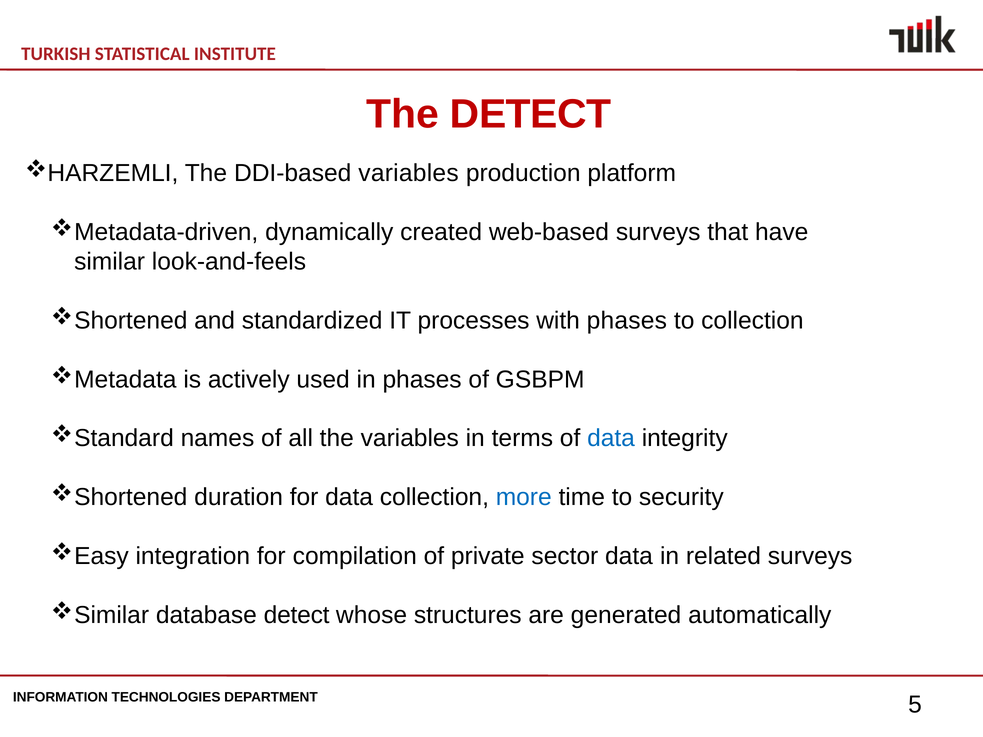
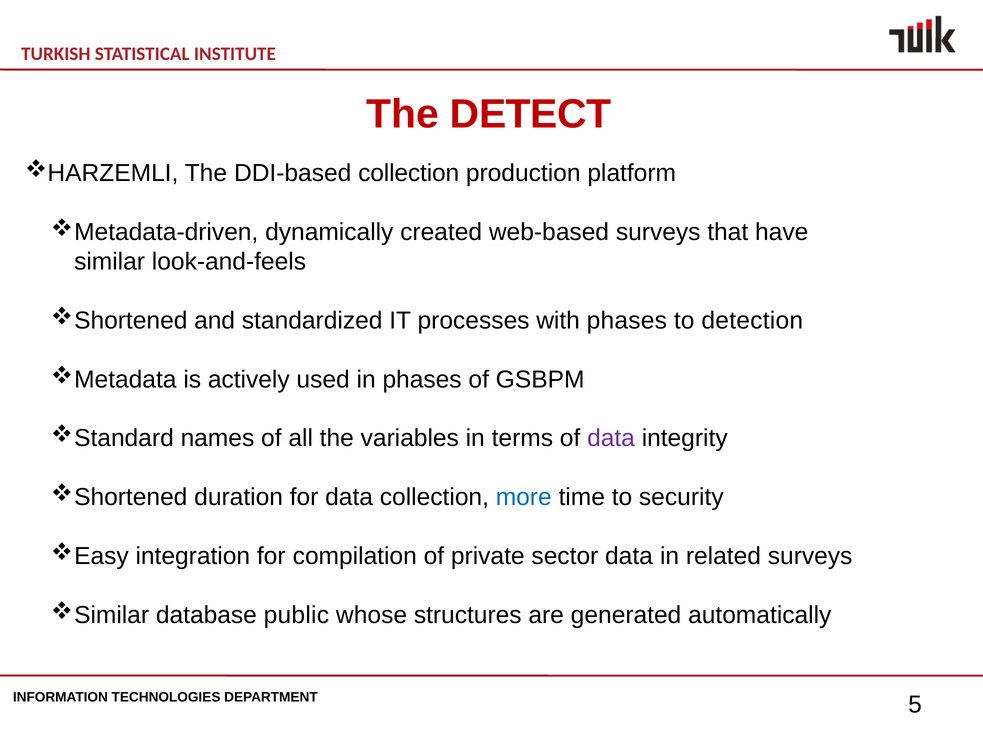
DDI-based variables: variables -> collection (409, 173)
to collection: collection -> detection (752, 321)
data colour: blue -> purple (611, 439)
database detect: detect -> public (296, 615)
